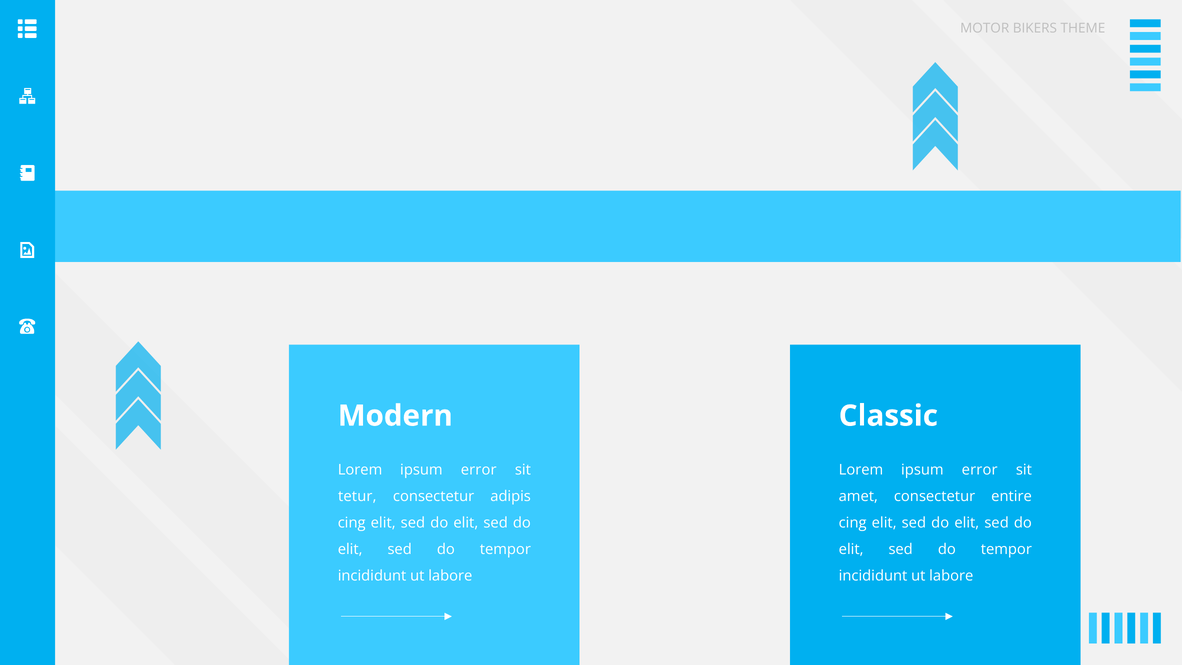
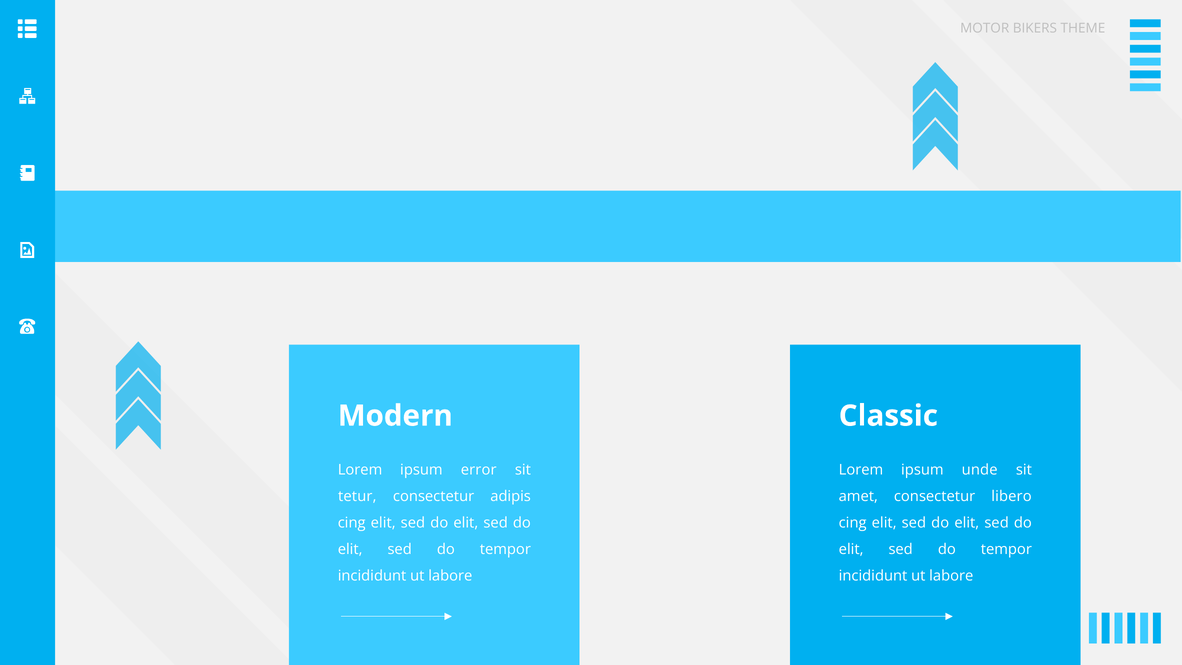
error: error -> unde (980, 470)
entire: entire -> libero (1011, 496)
